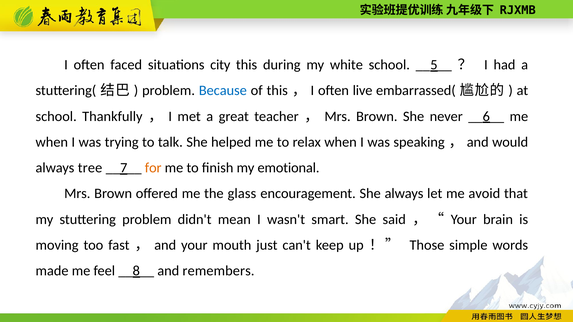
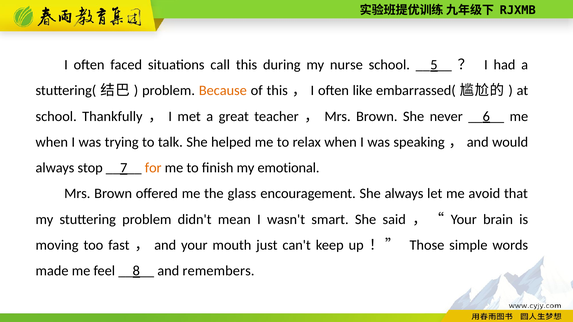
city: city -> call (220, 65)
white: white -> nurse (346, 65)
Because colour: blue -> orange (223, 91)
live: live -> like (363, 91)
tree: tree -> stop (90, 168)
